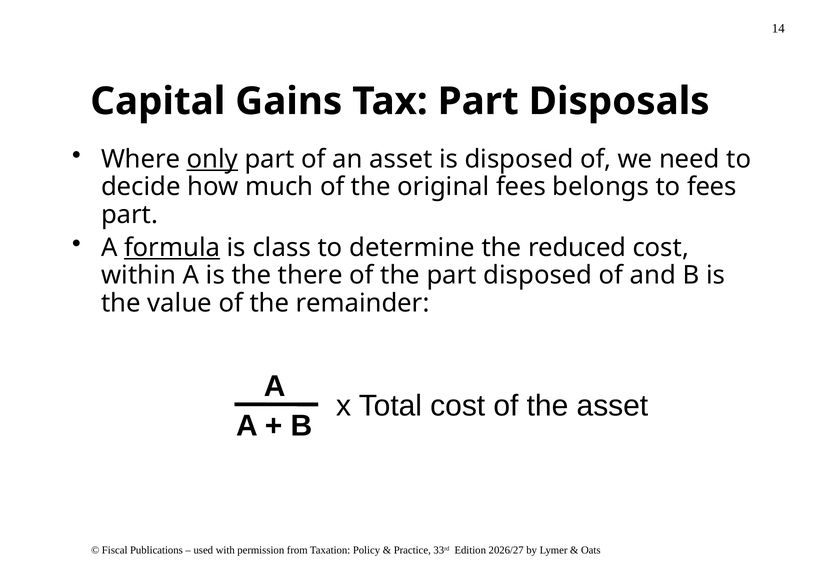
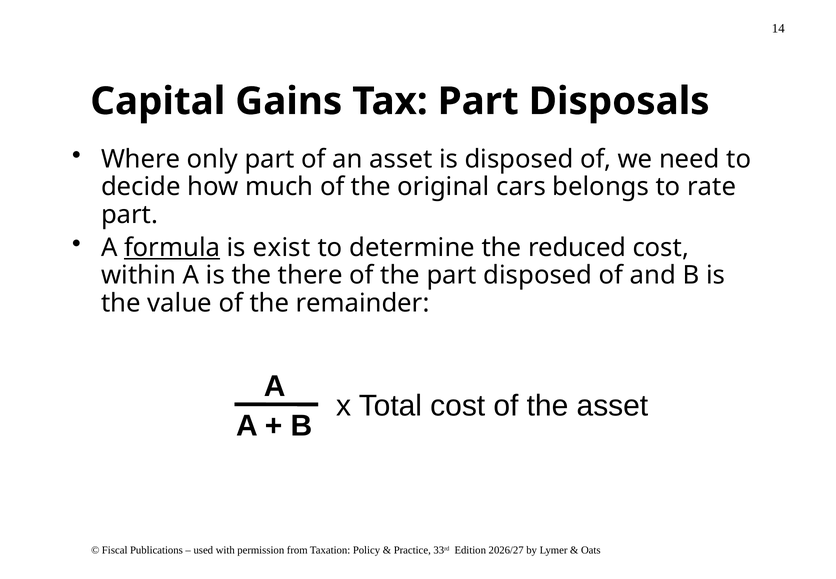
only underline: present -> none (212, 159)
original fees: fees -> cars (521, 187)
to fees: fees -> rate (712, 187)
class: class -> exist (282, 248)
